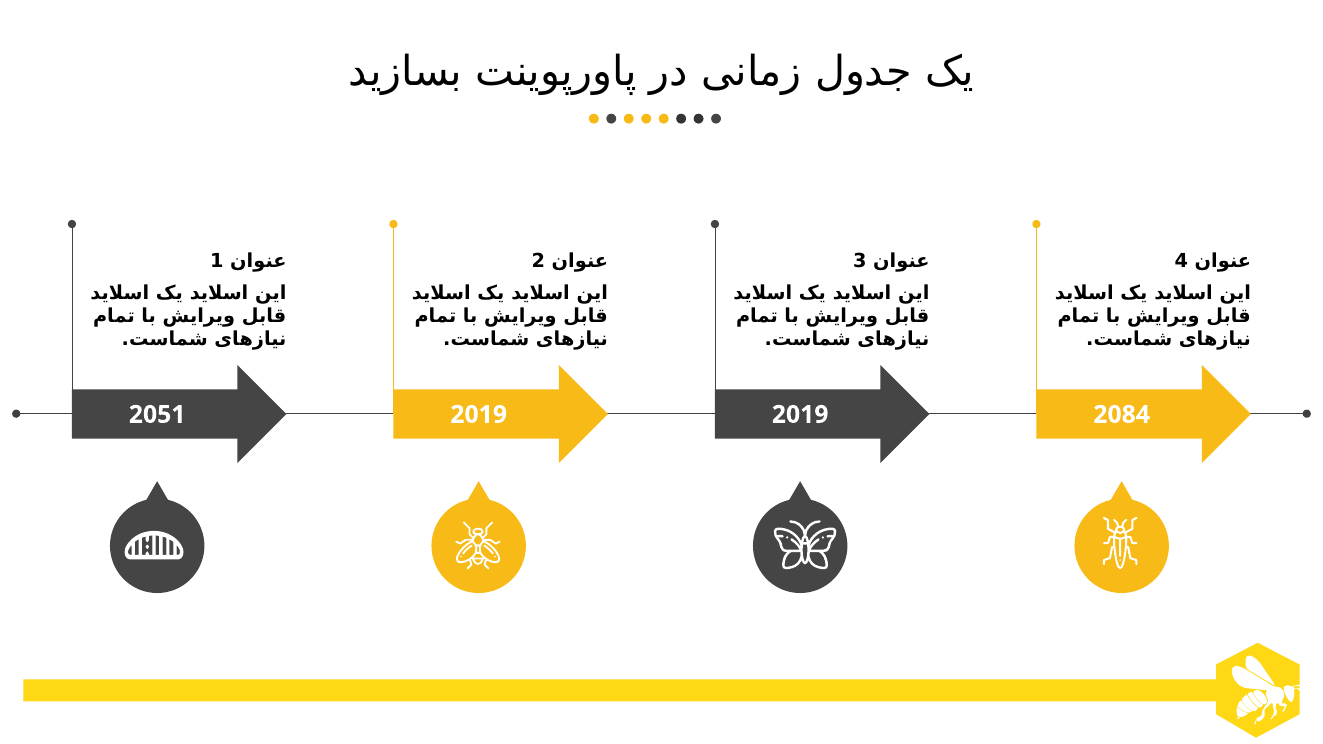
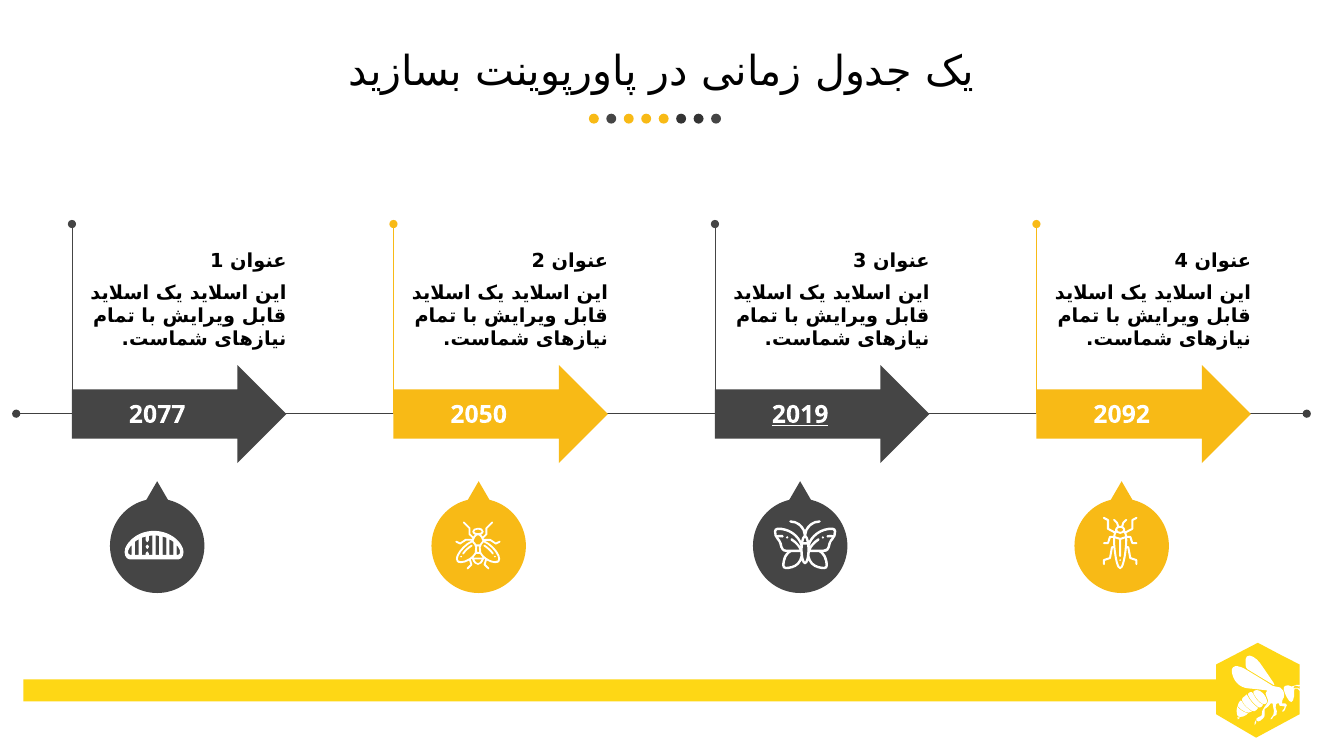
2051: 2051 -> 2077 (157, 415)
2019: 2019 -> 2050 (479, 415)
2019 underline: none -> present (800, 415)
2084: 2084 -> 2092 (1122, 415)
